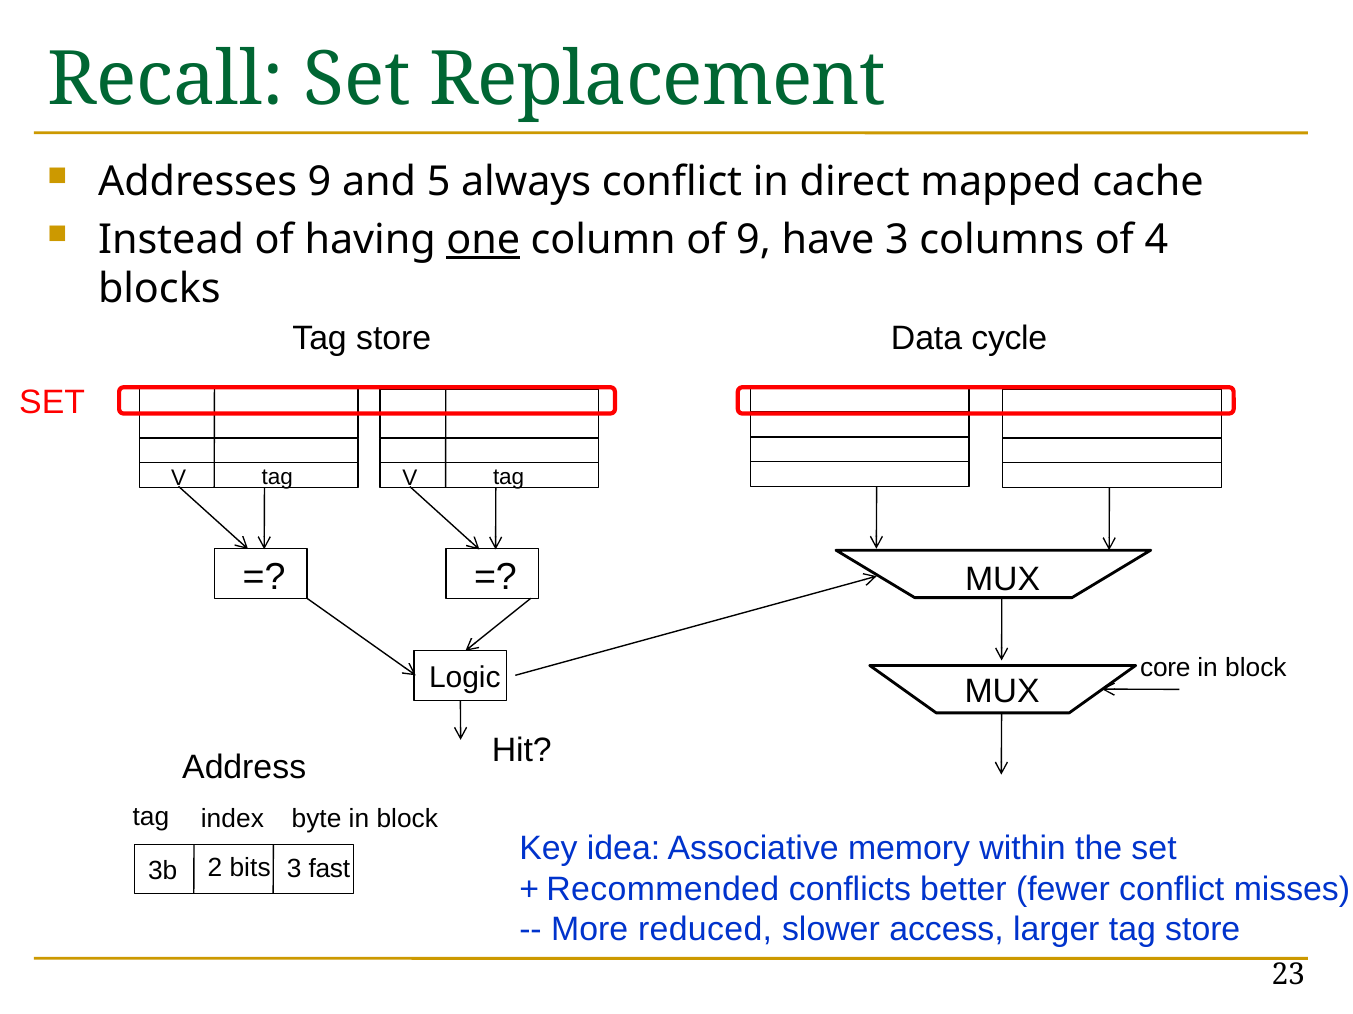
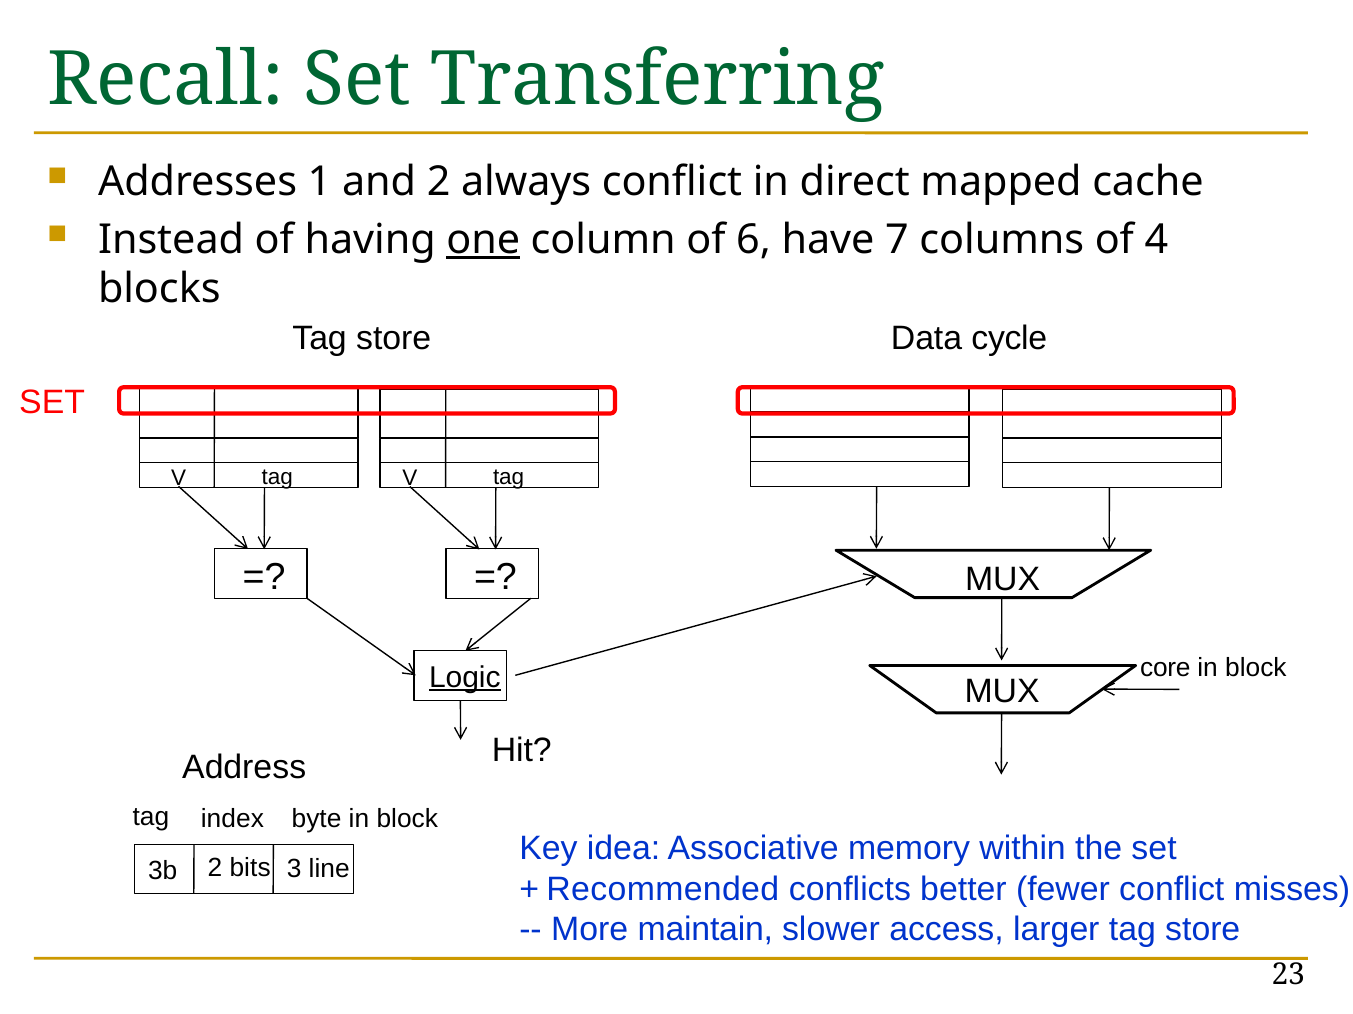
Replacement: Replacement -> Transferring (657, 80)
Addresses 9: 9 -> 1 (319, 182)
and 5: 5 -> 2 (439, 182)
of 9: 9 -> 6 (754, 240)
have 3: 3 -> 7 (897, 240)
Logic underline: none -> present (465, 678)
fast: fast -> line (329, 869)
reduced: reduced -> maintain (705, 930)
